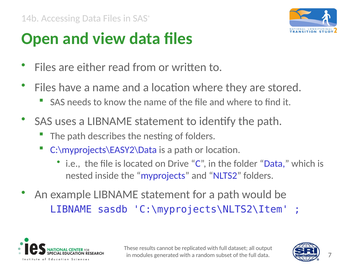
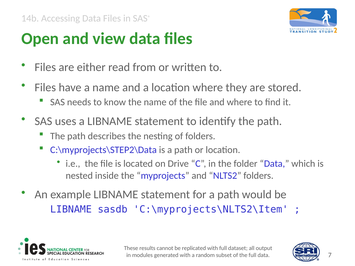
C:\myprojects\EASY2\Data: C:\myprojects\EASY2\Data -> C:\myprojects\STEP2\Data (103, 150)
